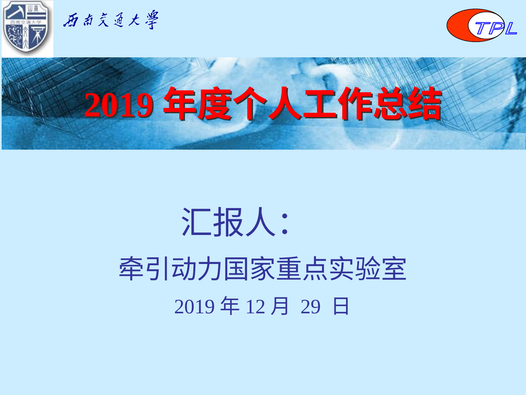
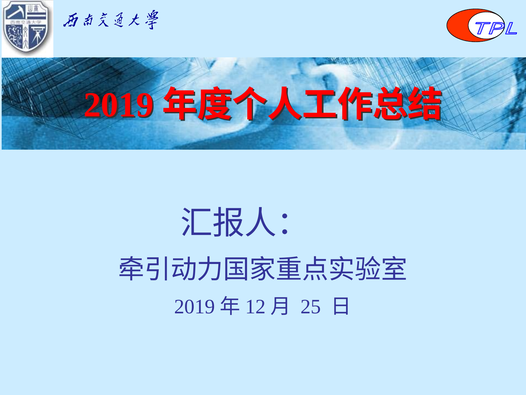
29: 29 -> 25 (311, 306)
